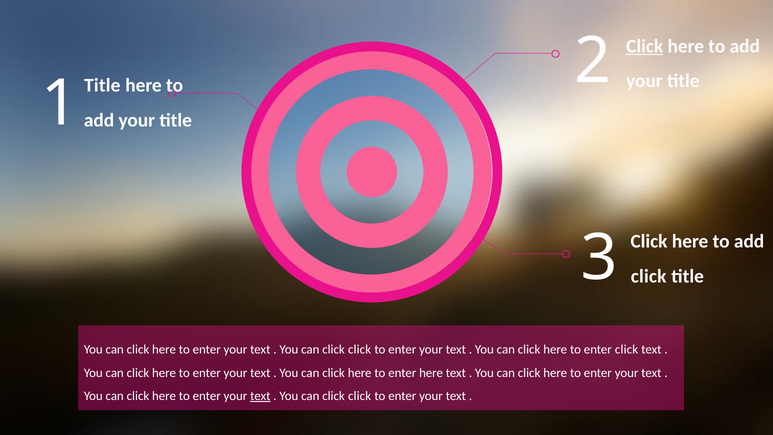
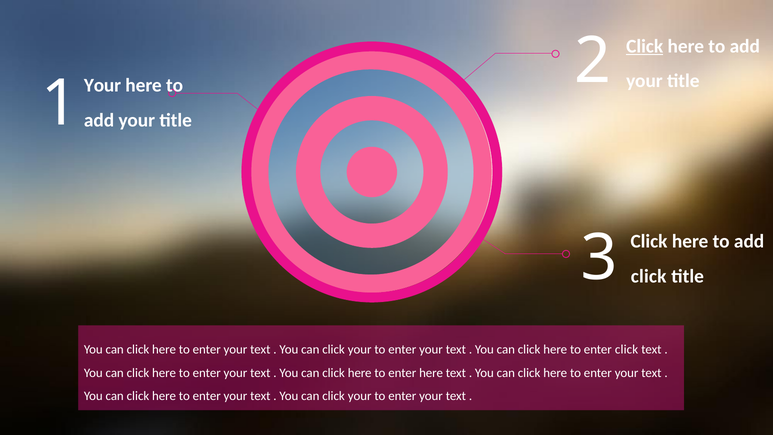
Title: Title -> Your (102, 85)
click: click -> your (360, 350)
text underline: present -> none (260, 396)
click: click -> your (360, 396)
